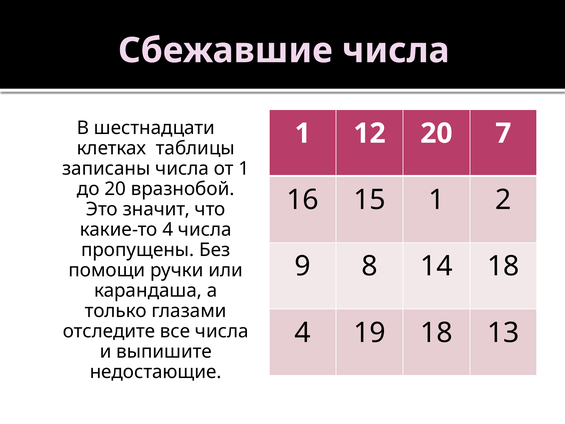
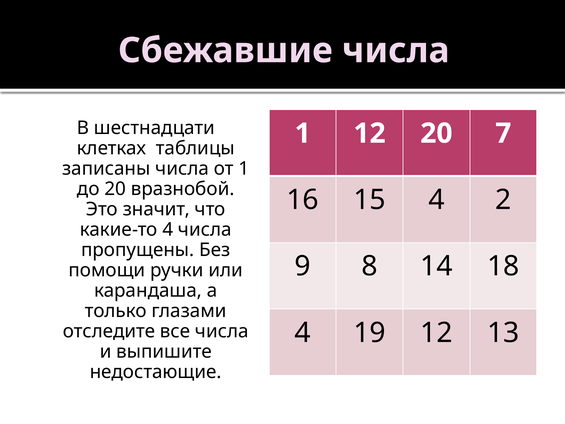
15 1: 1 -> 4 (436, 200)
19 18: 18 -> 12 (436, 333)
